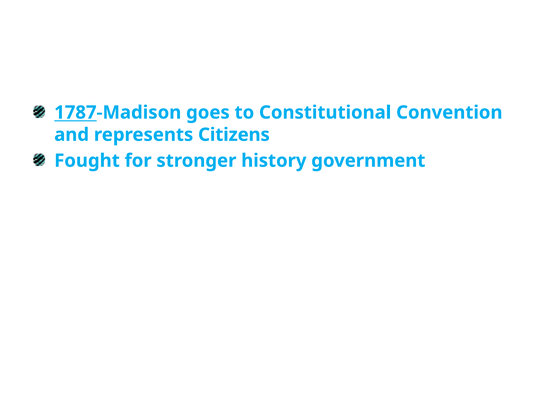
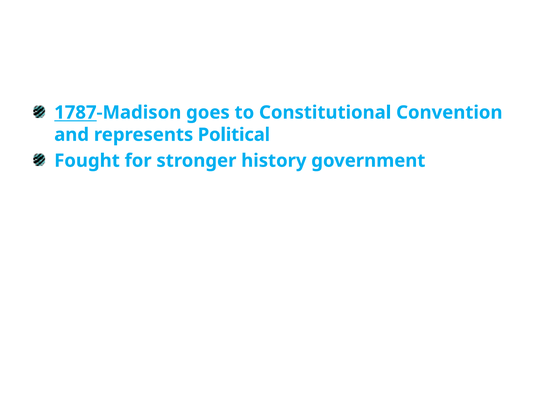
Citizens: Citizens -> Political (234, 135)
